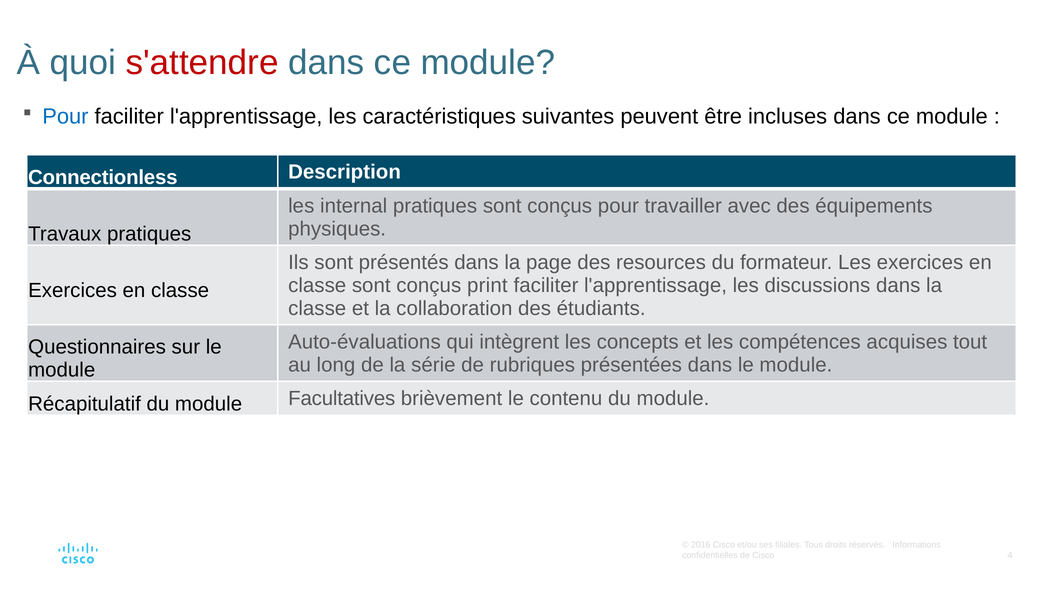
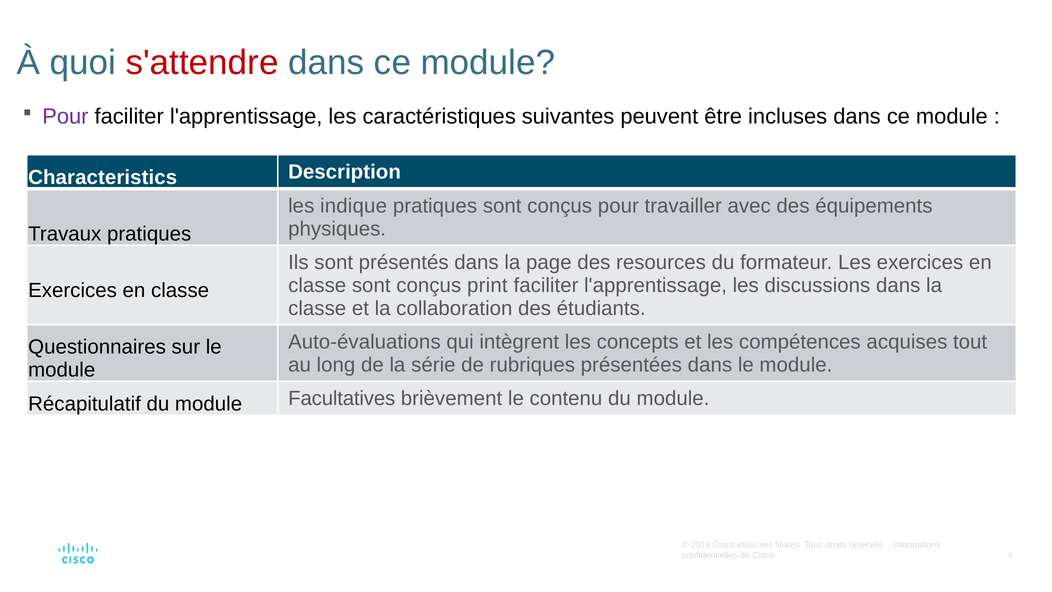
Pour colour: blue -> purple (65, 117)
Connectionless: Connectionless -> Characteristics (103, 177)
internal: internal -> indique (354, 206)
